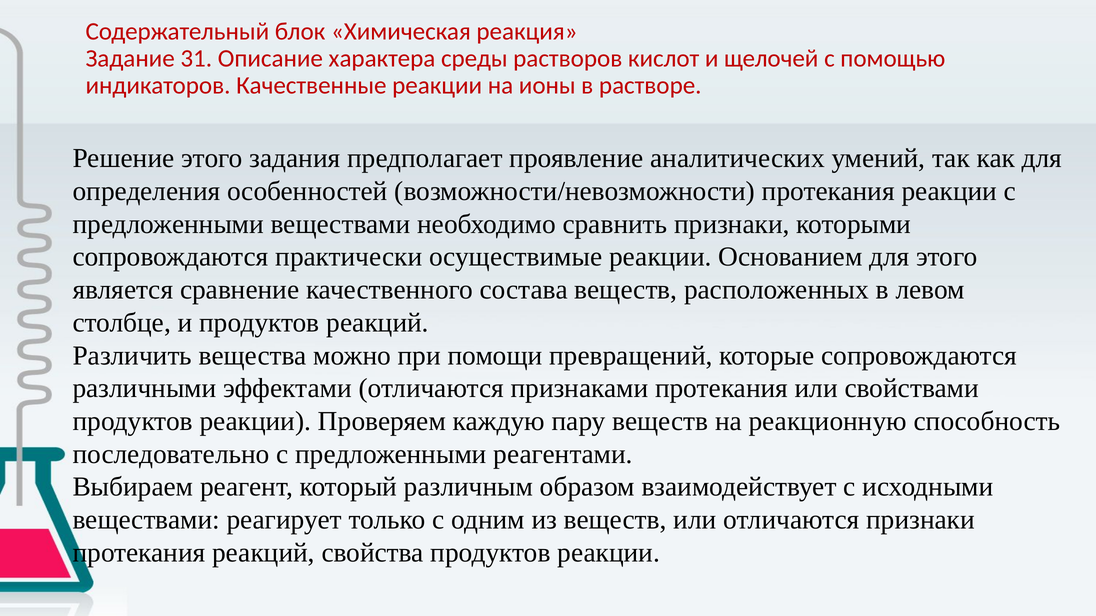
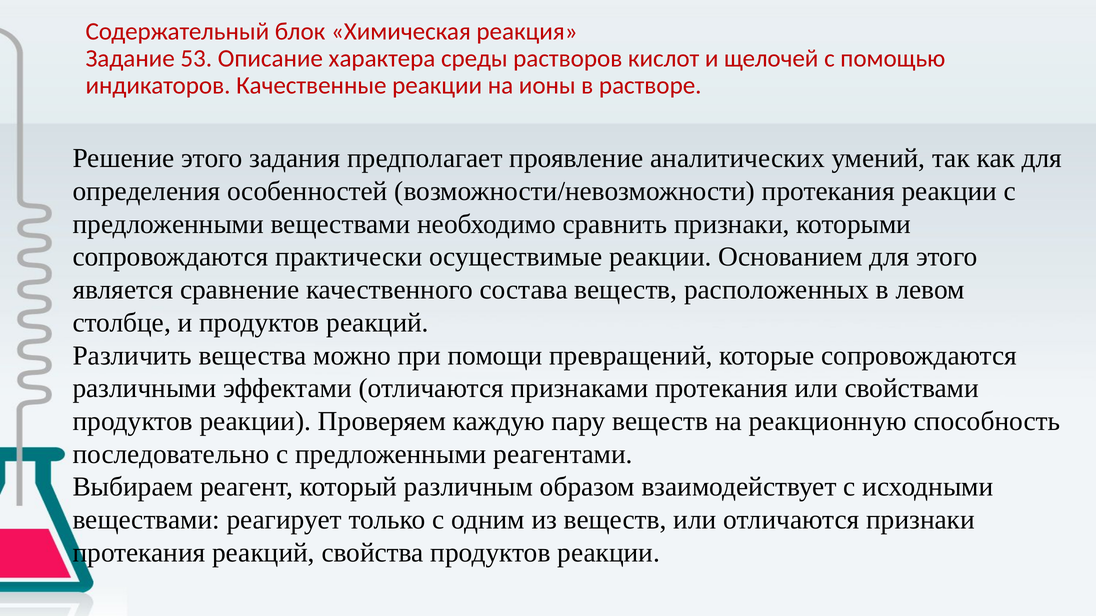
31: 31 -> 53 (196, 58)
